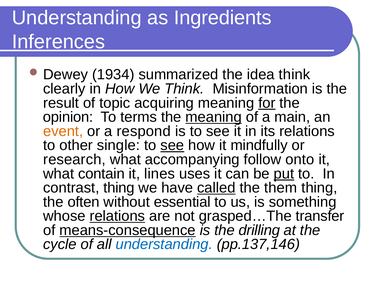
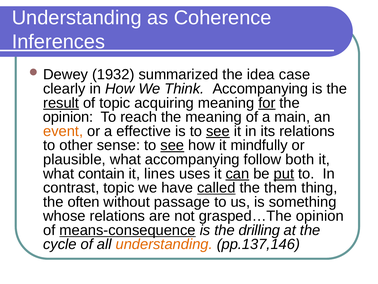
Ingredients: Ingredients -> Coherence (223, 18)
1934: 1934 -> 1932 (113, 74)
idea think: think -> case (295, 74)
Think Misinformation: Misinformation -> Accompanying (260, 89)
result underline: none -> present (61, 103)
terms: terms -> reach (139, 117)
meaning underline: present -> none (214, 117)
respond: respond -> effective (144, 131)
see underline: none -> present (218, 131)
single: single -> sense (118, 145)
research: research -> plausible (74, 159)
onto: onto -> both (300, 159)
can underline: none -> present (237, 173)
contrast thing: thing -> topic (119, 187)
essential: essential -> passage (182, 202)
relations underline: present -> none (117, 216)
grasped…The transfer: transfer -> opinion (320, 216)
understanding colour: blue -> orange (164, 244)
